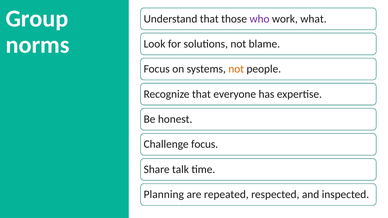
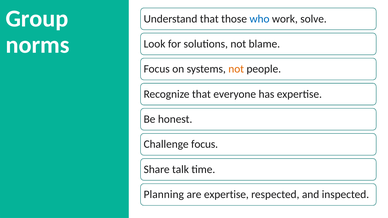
who colour: purple -> blue (259, 19)
what: what -> solve (314, 19)
are repeated: repeated -> expertise (226, 195)
